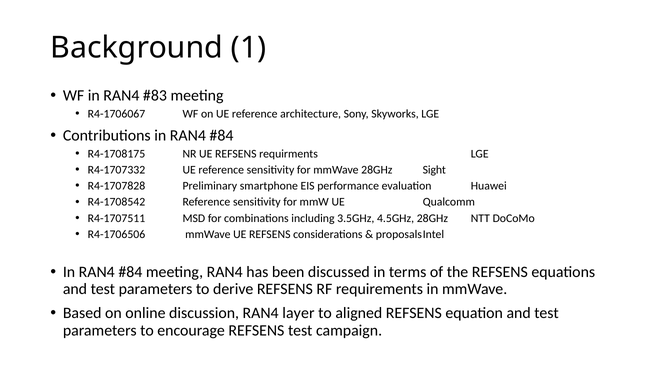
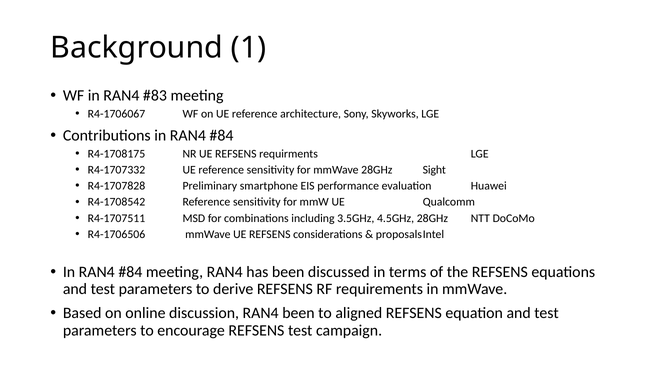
RAN4 layer: layer -> been (298, 314)
